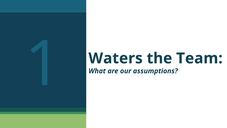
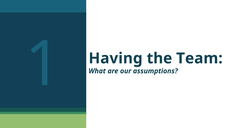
Waters: Waters -> Having (116, 58)
